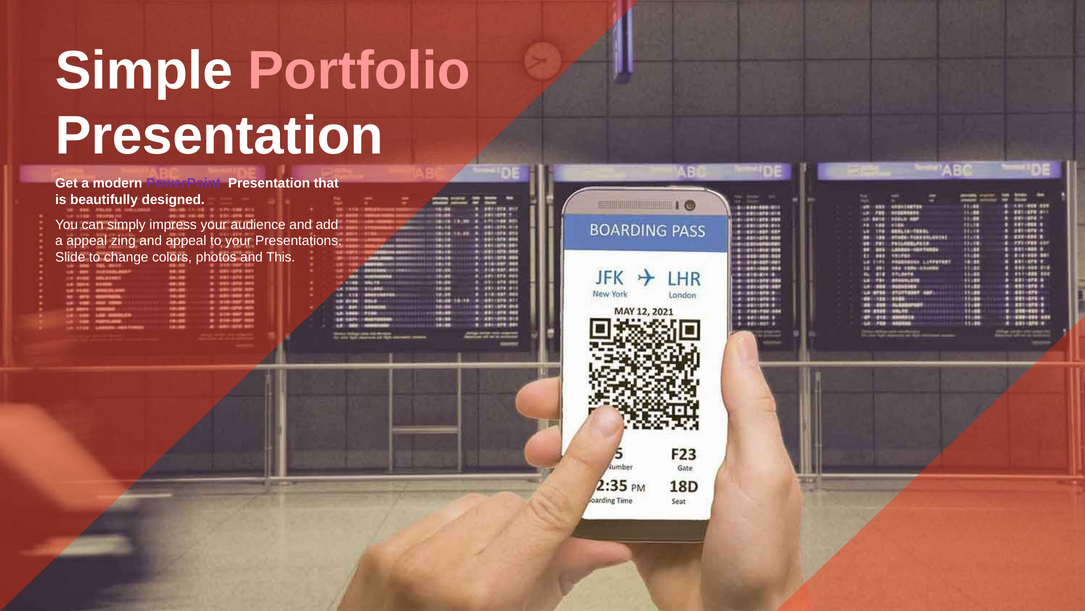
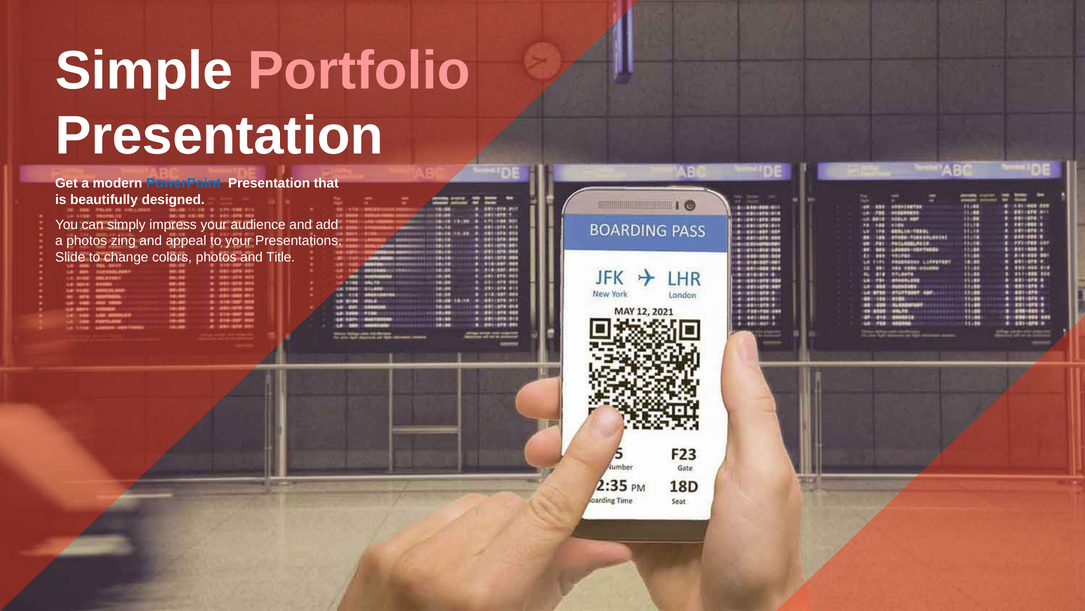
PowerPoint colour: purple -> blue (183, 183)
a appeal: appeal -> photos (87, 241)
This: This -> Title (281, 257)
